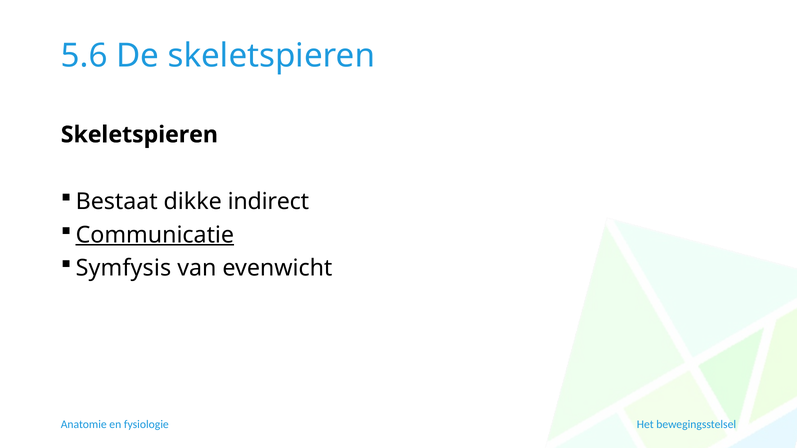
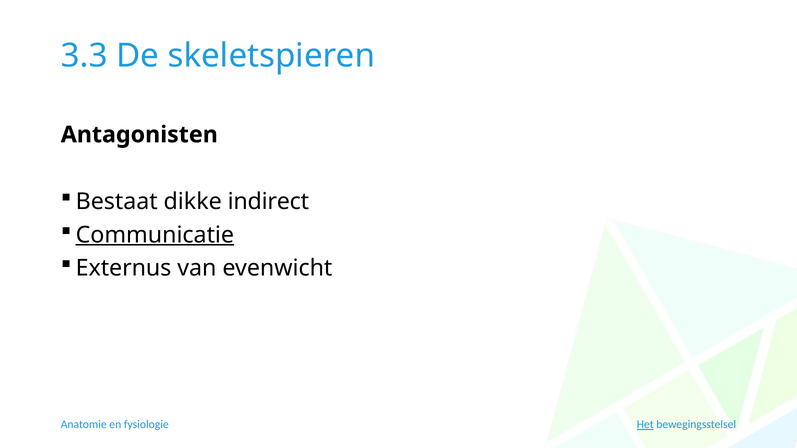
5.6: 5.6 -> 3.3 (84, 56)
Skeletspieren: Skeletspieren -> Antagonisten (139, 135)
Symfysis: Symfysis -> Externus (124, 268)
Het underline: none -> present (645, 425)
